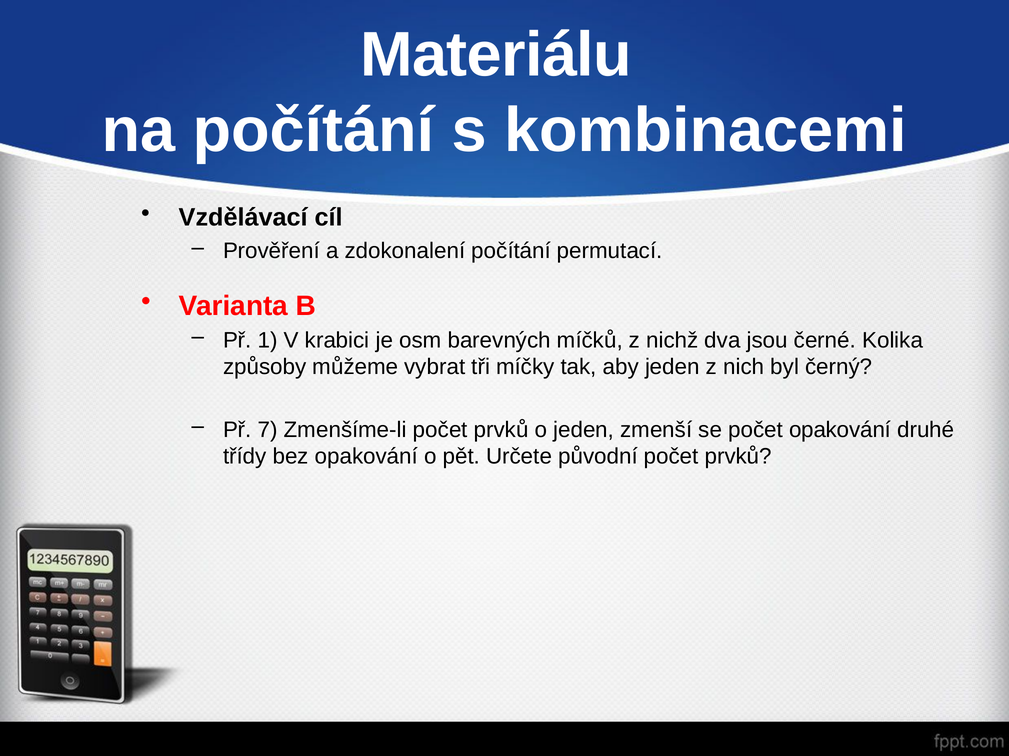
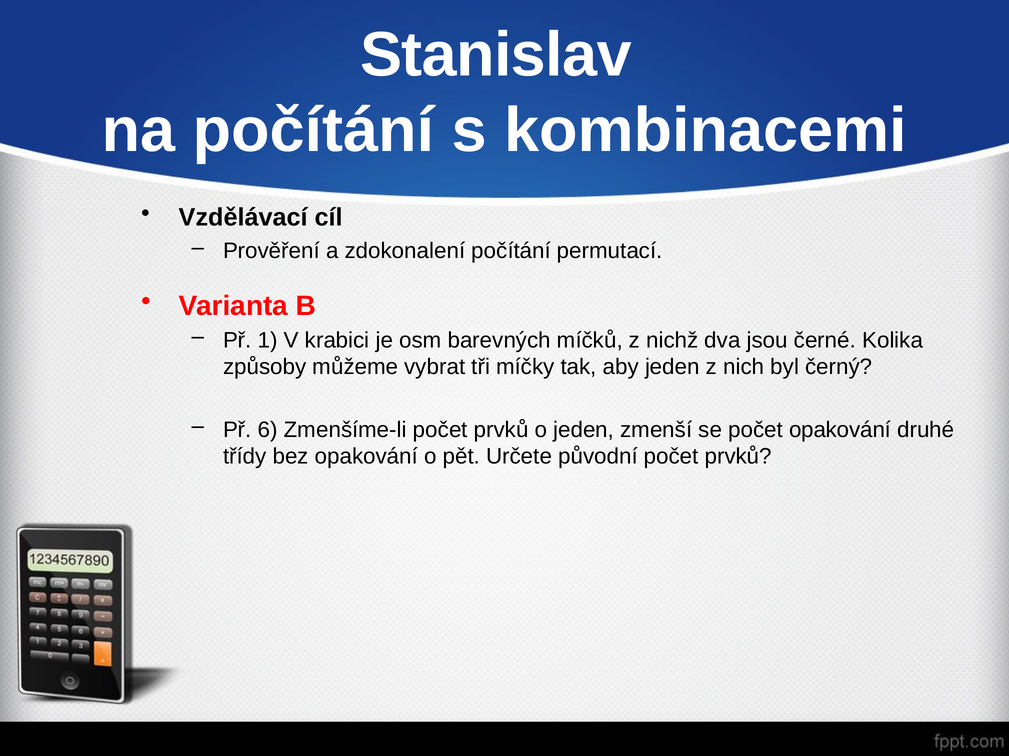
Materiálu: Materiálu -> Stanislav (496, 55)
7: 7 -> 6 (268, 430)
